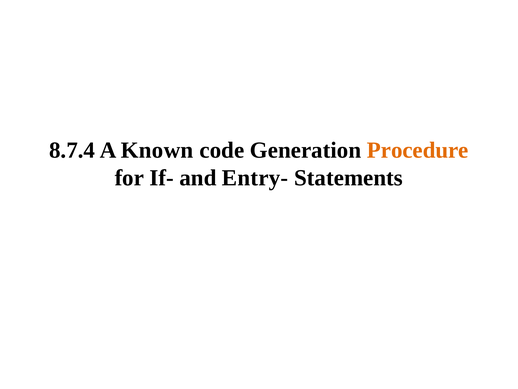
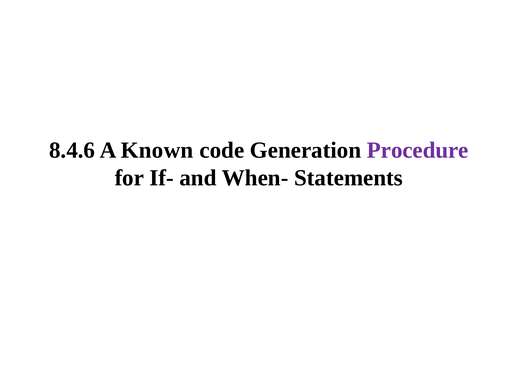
8.7.4: 8.7.4 -> 8.4.6 (72, 150)
Procedure colour: orange -> purple (418, 150)
Entry-: Entry- -> When- (255, 178)
